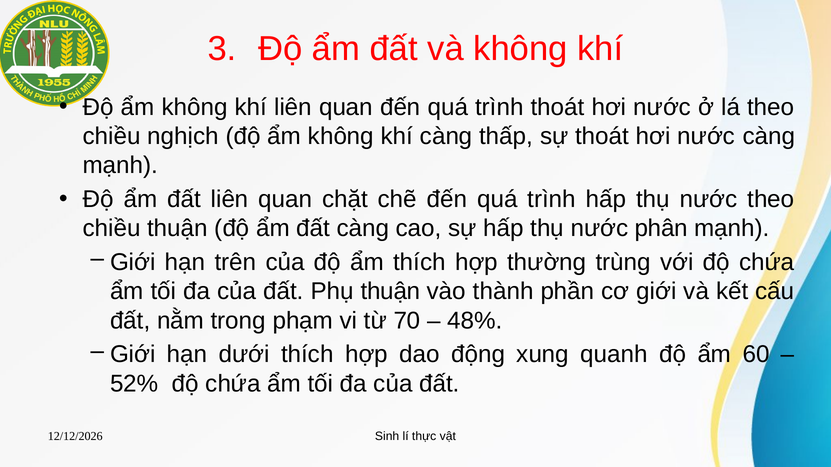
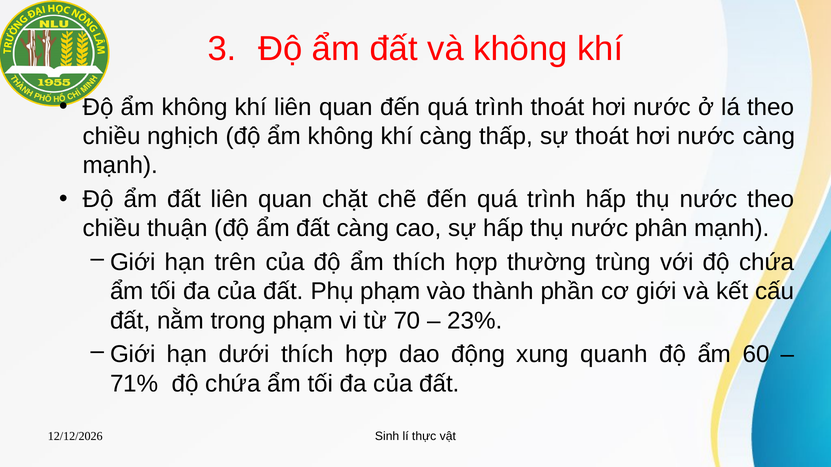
Phụ thuận: thuận -> phạm (390, 292)
48%: 48% -> 23% (475, 321)
52%: 52% -> 71% (134, 384)
